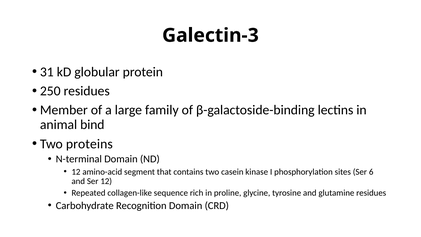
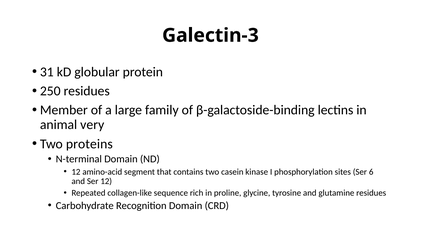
bind: bind -> very (92, 125)
